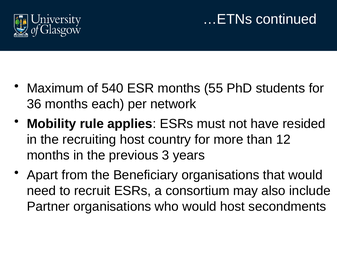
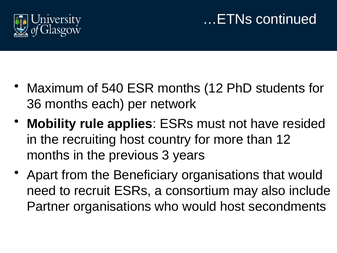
months 55: 55 -> 12 (214, 88)
